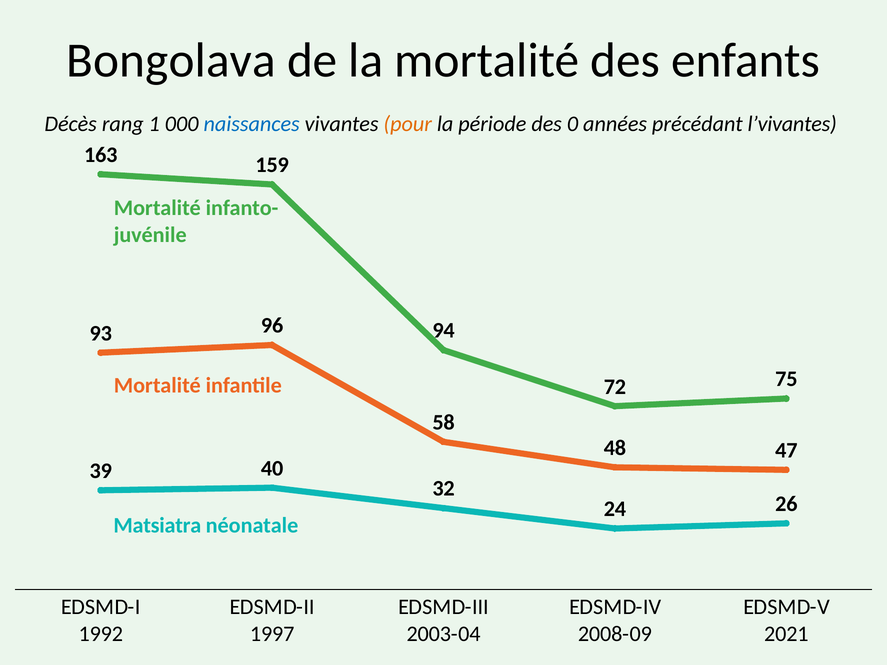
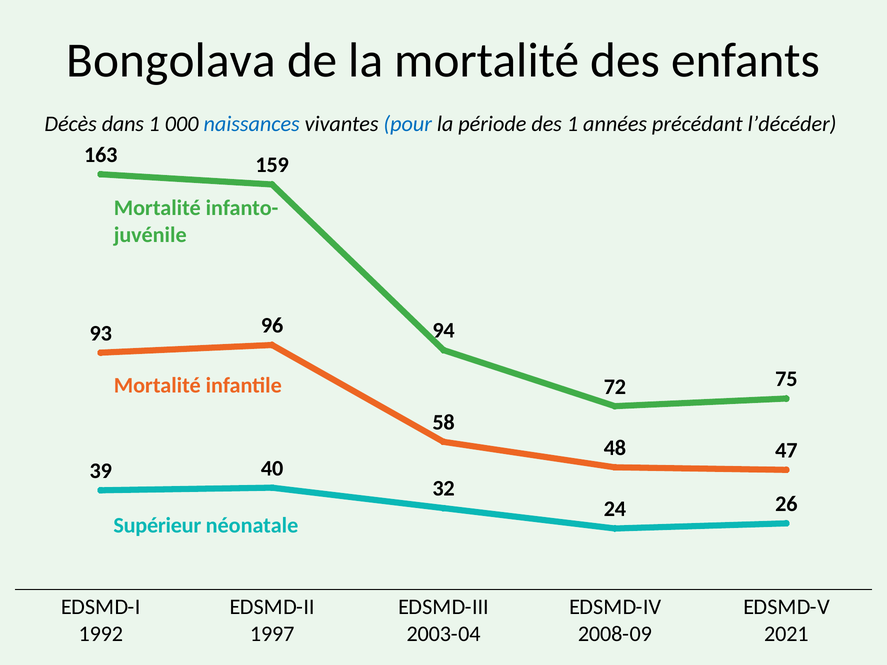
rang: rang -> dans (123, 124)
pour colour: orange -> blue (408, 124)
des 0: 0 -> 1 (573, 124)
l’vivantes: l’vivantes -> l’décéder (792, 124)
Matsiatra: Matsiatra -> Supérieur (157, 526)
